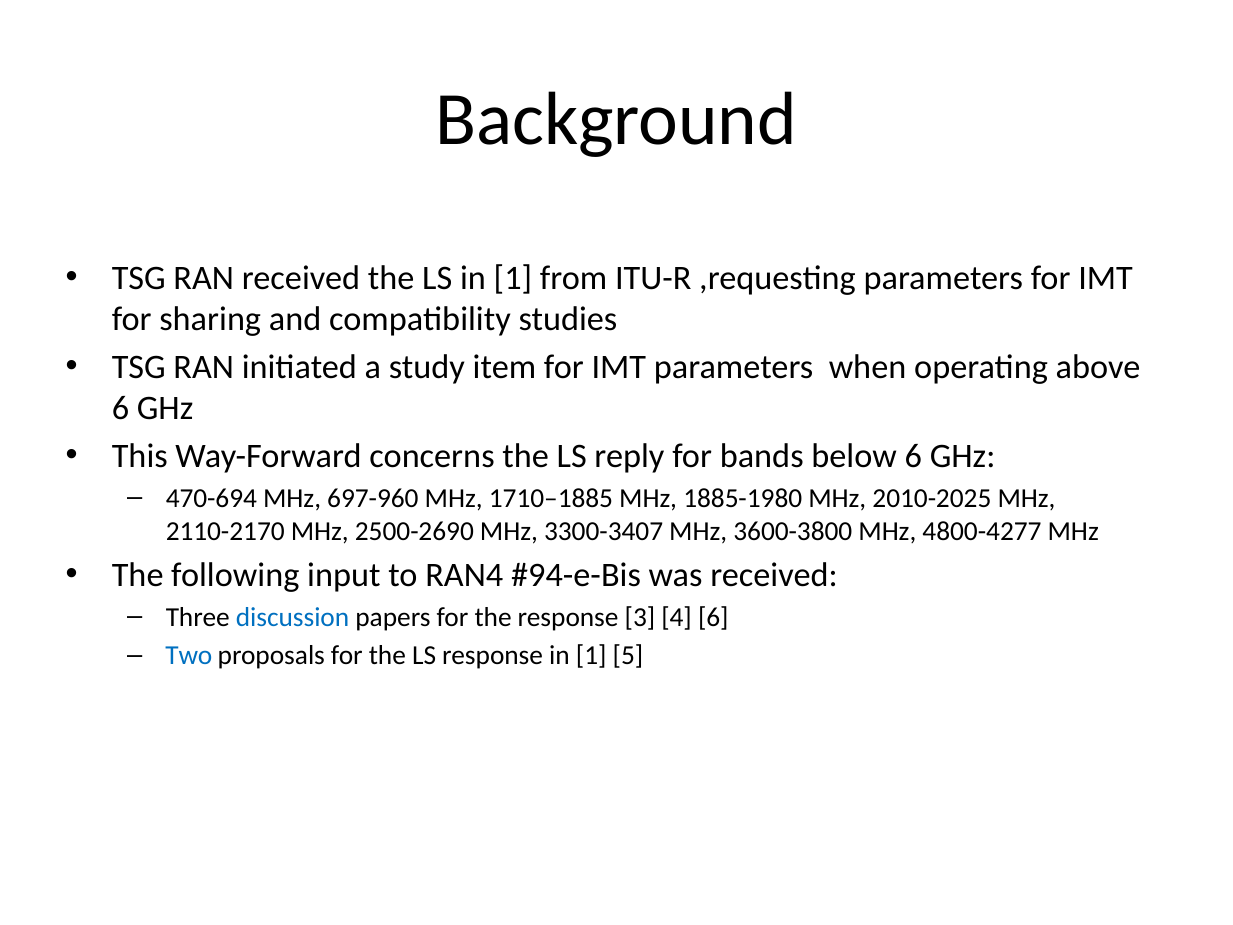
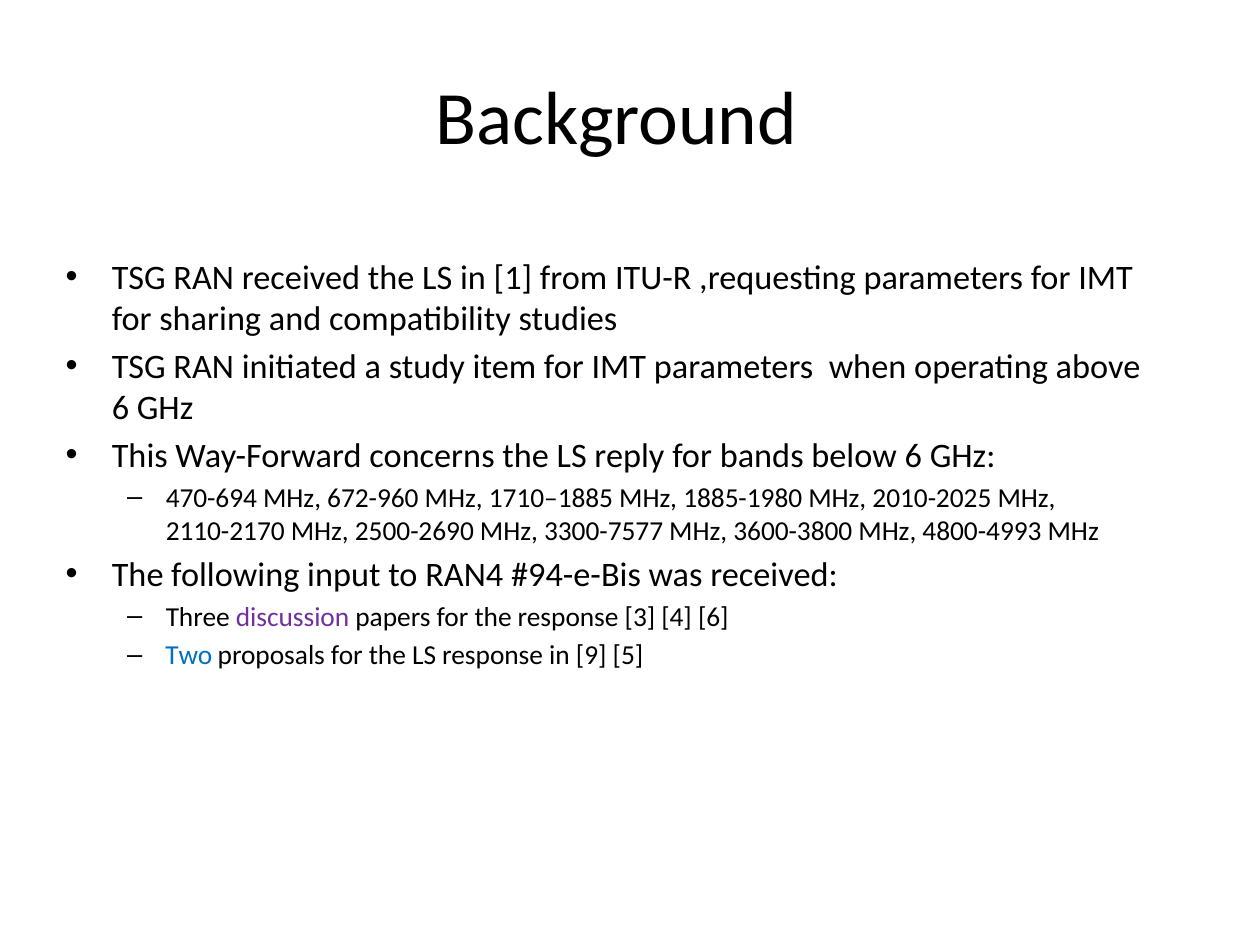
697-960: 697-960 -> 672-960 (373, 498)
3300-3407: 3300-3407 -> 3300-7577 (604, 531)
4800-4277: 4800-4277 -> 4800-4993 (982, 531)
discussion colour: blue -> purple (293, 617)
response in 1: 1 -> 9 (591, 656)
